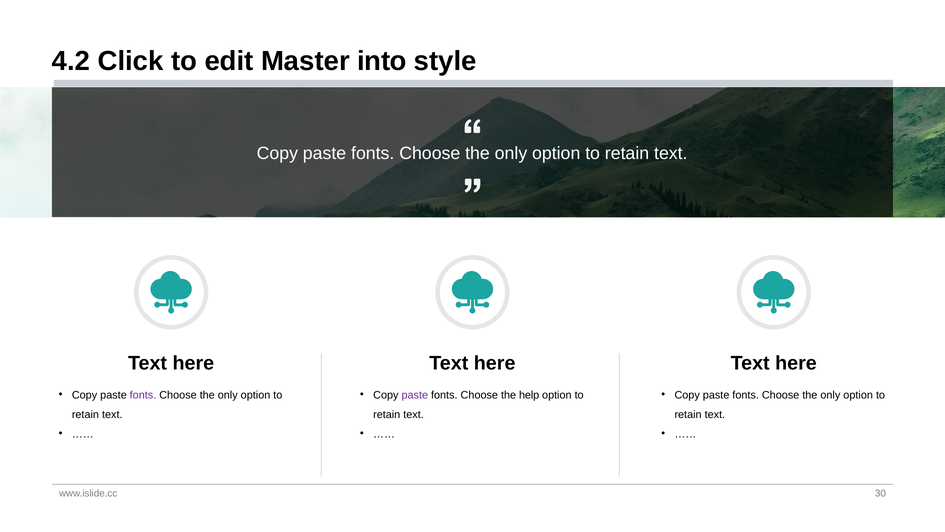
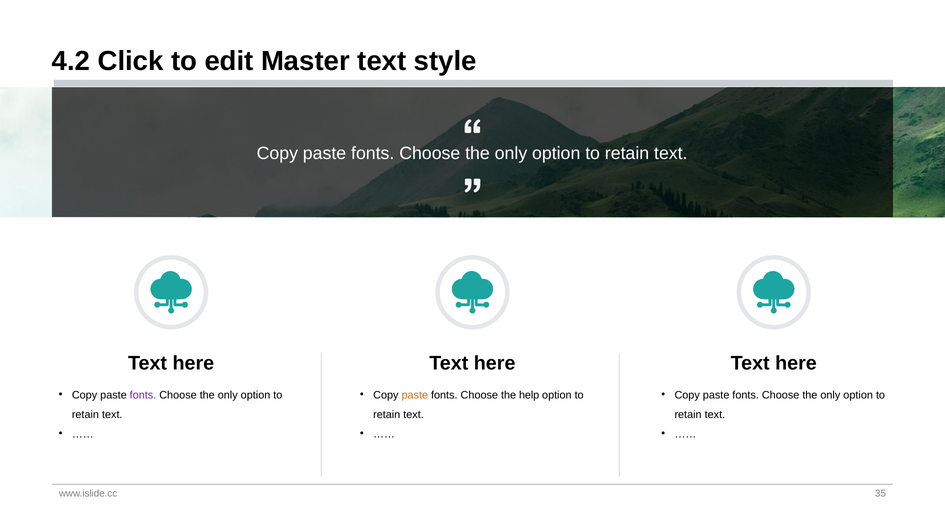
Master into: into -> text (382, 61)
paste colour: purple -> orange (415, 395)
30: 30 -> 35 (880, 493)
